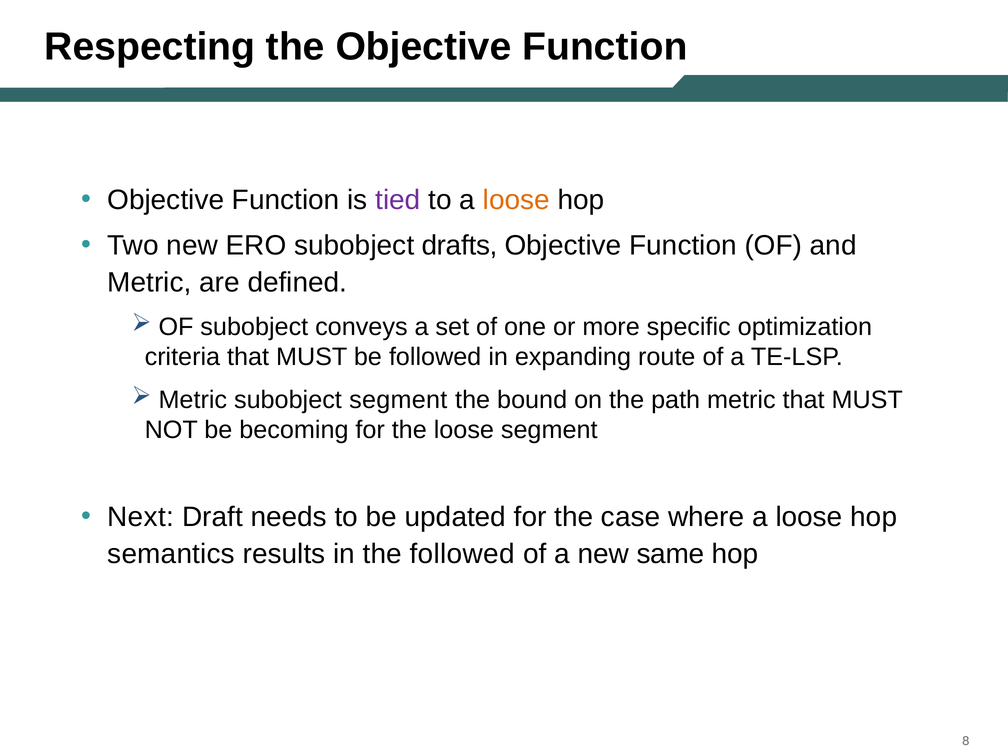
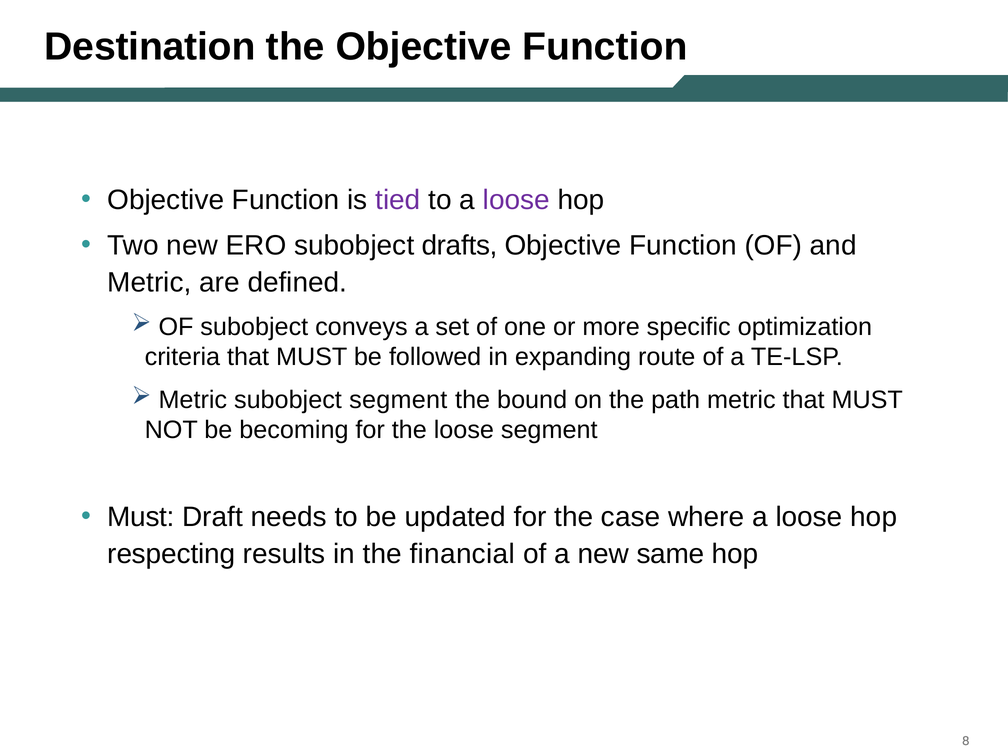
Respecting: Respecting -> Destination (150, 47)
loose colour: orange -> purple (516, 200)
Next: Next -> Must (141, 517)
semantics: semantics -> respecting (171, 554)
the followed: followed -> financial (462, 554)
